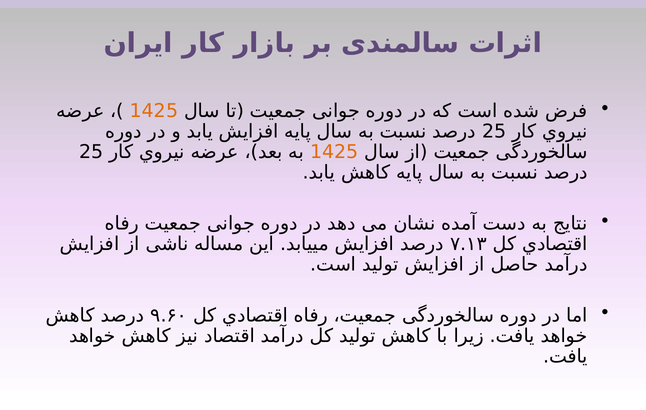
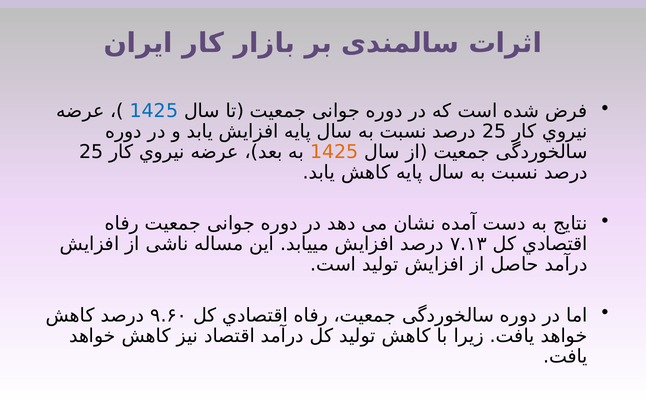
1425 colour: orange -> blue (154, 111)
